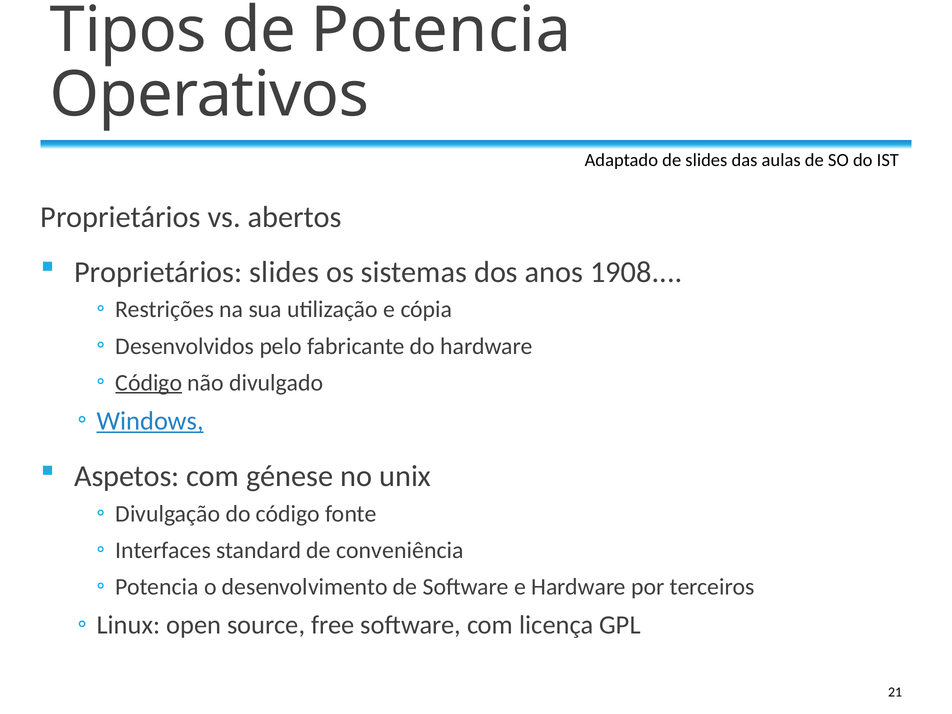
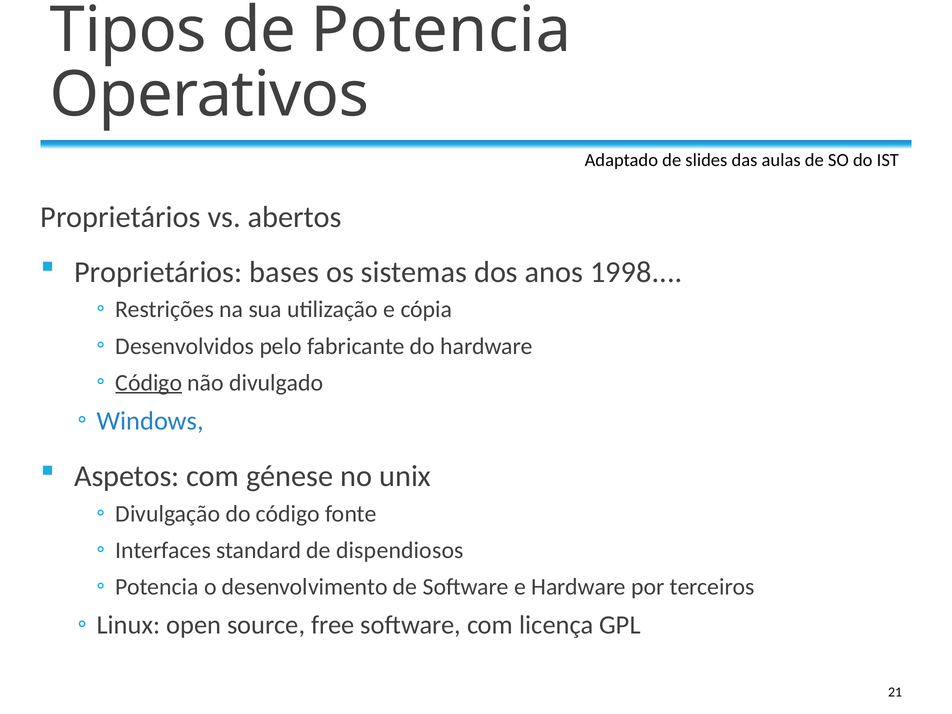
Proprietários slides: slides -> bases (284, 272)
1908: 1908 -> 1998 (636, 272)
Windows underline: present -> none (150, 421)
conveniência: conveniência -> dispendiosos (400, 550)
